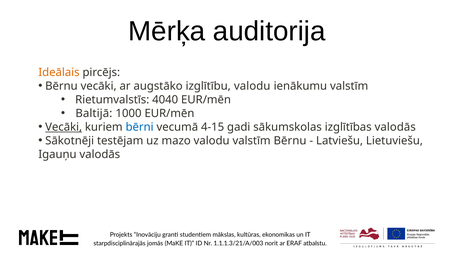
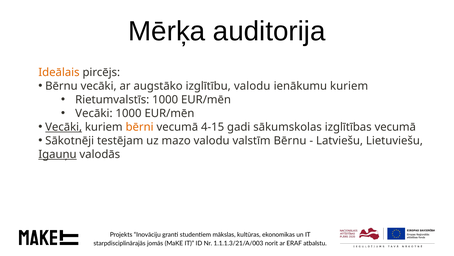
ienākumu valstīm: valstīm -> kuriem (349, 86)
Rietumvalstīs 4040: 4040 -> 1000 (165, 99)
Baltijā: Baltijā -> Vecāki (94, 113)
bērni colour: blue -> orange (140, 127)
izglītības valodās: valodās -> vecumā (395, 127)
Igauņu underline: none -> present (57, 154)
